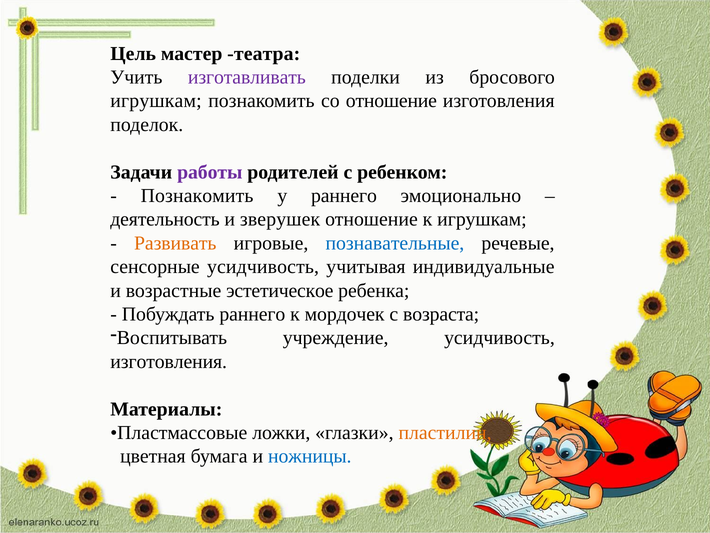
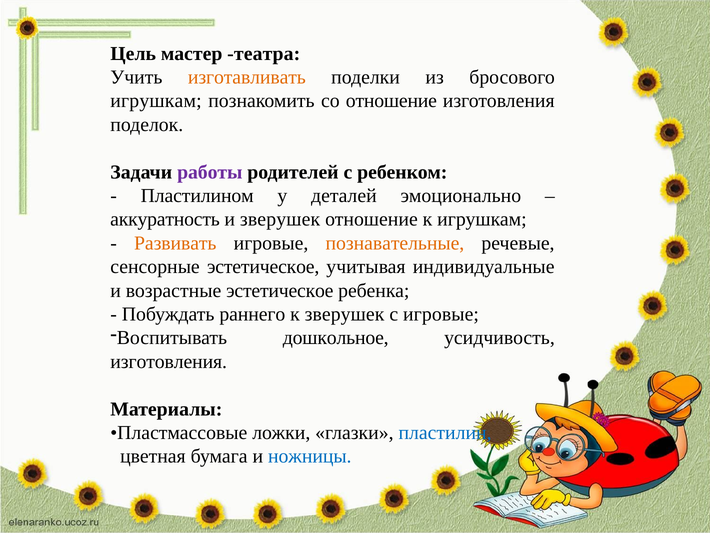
изготавливать colour: purple -> orange (247, 77)
Познакомить: Познакомить -> Пластилином (197, 196)
у раннего: раннего -> деталей (344, 196)
деятельность: деятельность -> аккуратность (165, 219)
познавательные colour: blue -> orange (395, 243)
сенсорные усидчивость: усидчивость -> эстетическое (263, 267)
к мордочек: мордочек -> зверушек (345, 314)
с возраста: возраста -> игровые (441, 314)
учреждение: учреждение -> дошкольное (336, 338)
пластилин colour: orange -> blue (445, 432)
